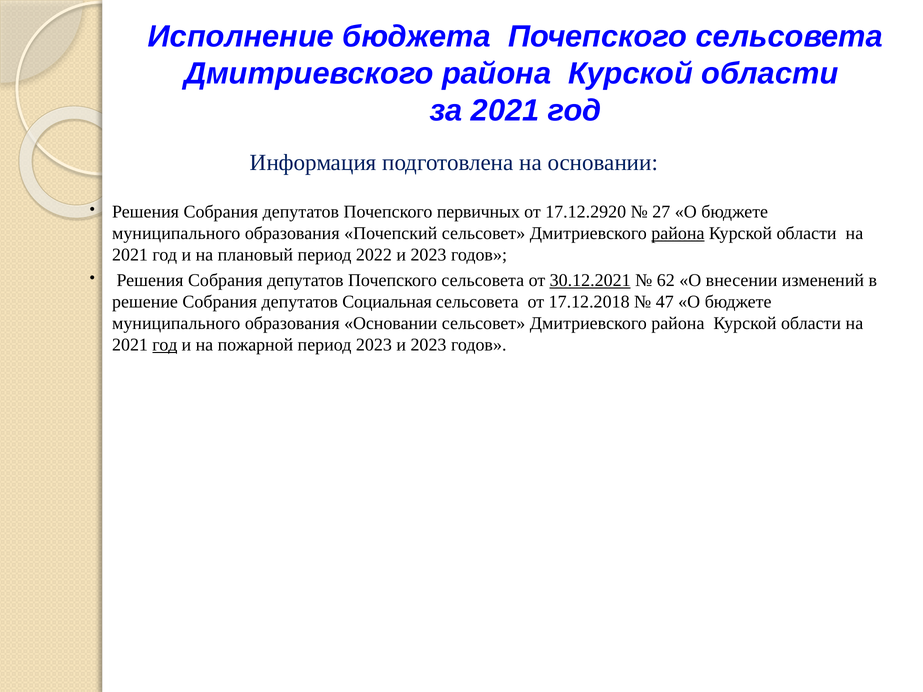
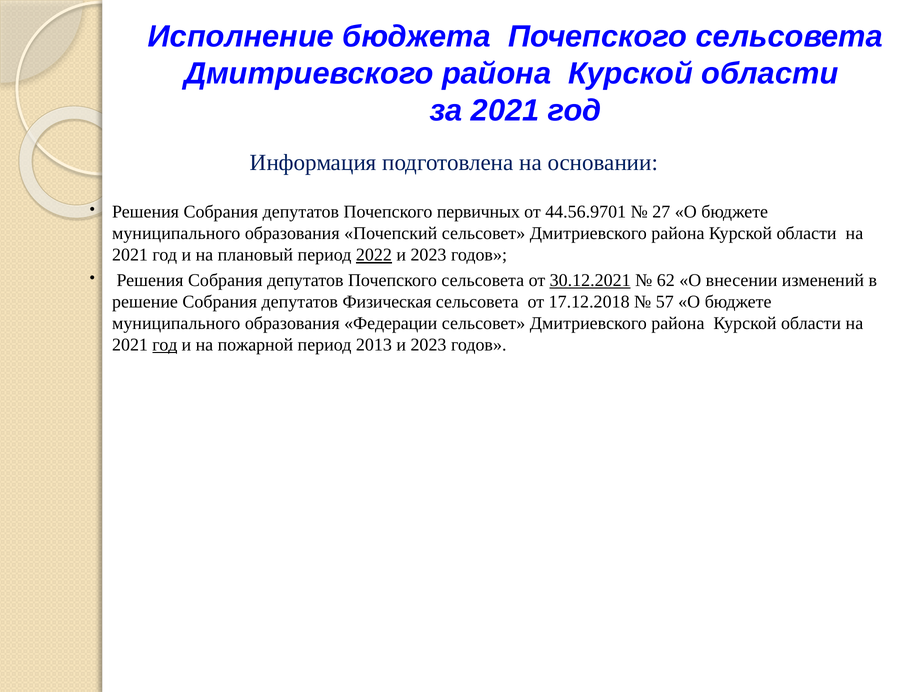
17.12.2920: 17.12.2920 -> 44.56.9701 (586, 212)
района underline: present -> none (678, 234)
2022 underline: none -> present (374, 255)
Социальная: Социальная -> Физическая (387, 302)
47: 47 -> 57 (665, 302)
образования Основании: Основании -> Федерации (391, 323)
период 2023: 2023 -> 2013 (374, 345)
